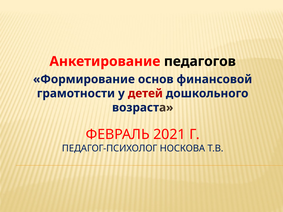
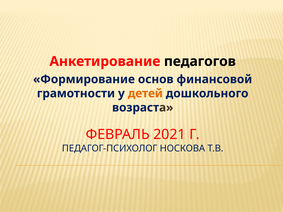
детей colour: red -> orange (145, 94)
